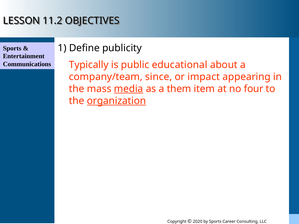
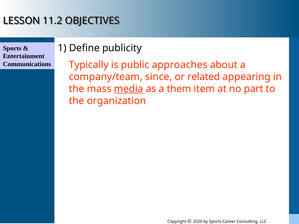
educational: educational -> approaches (180, 65)
impact: impact -> related (204, 77)
four: four -> part (254, 89)
organization underline: present -> none (116, 101)
